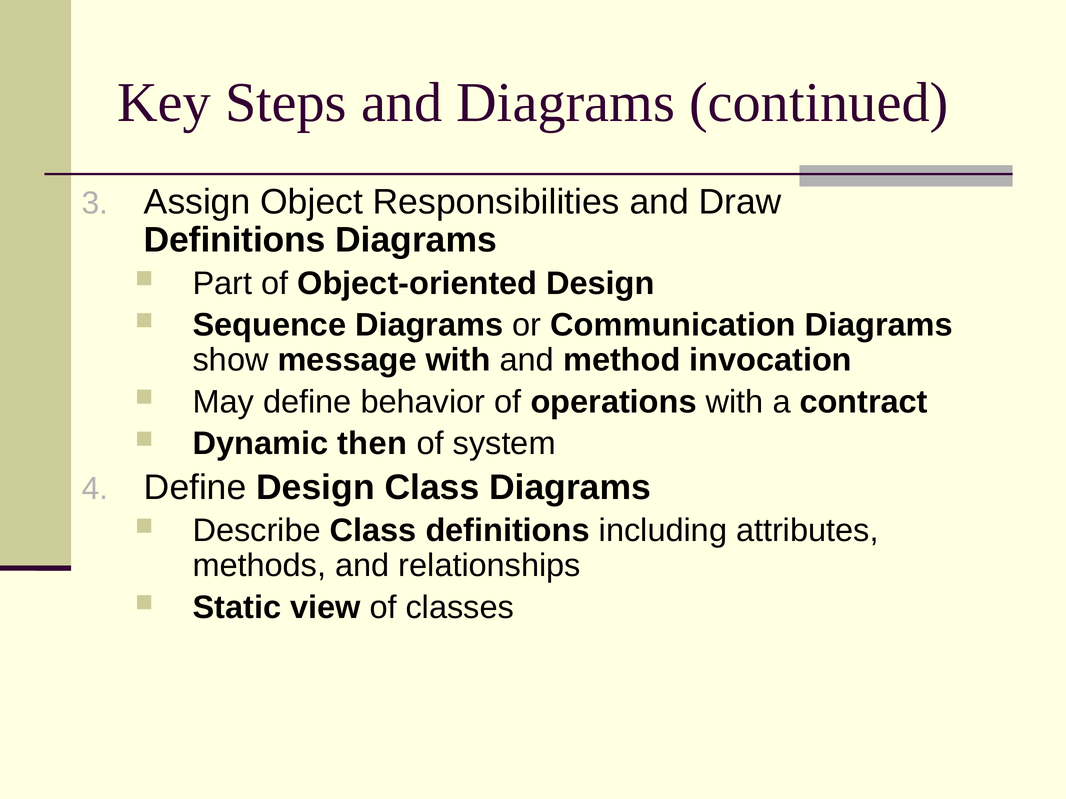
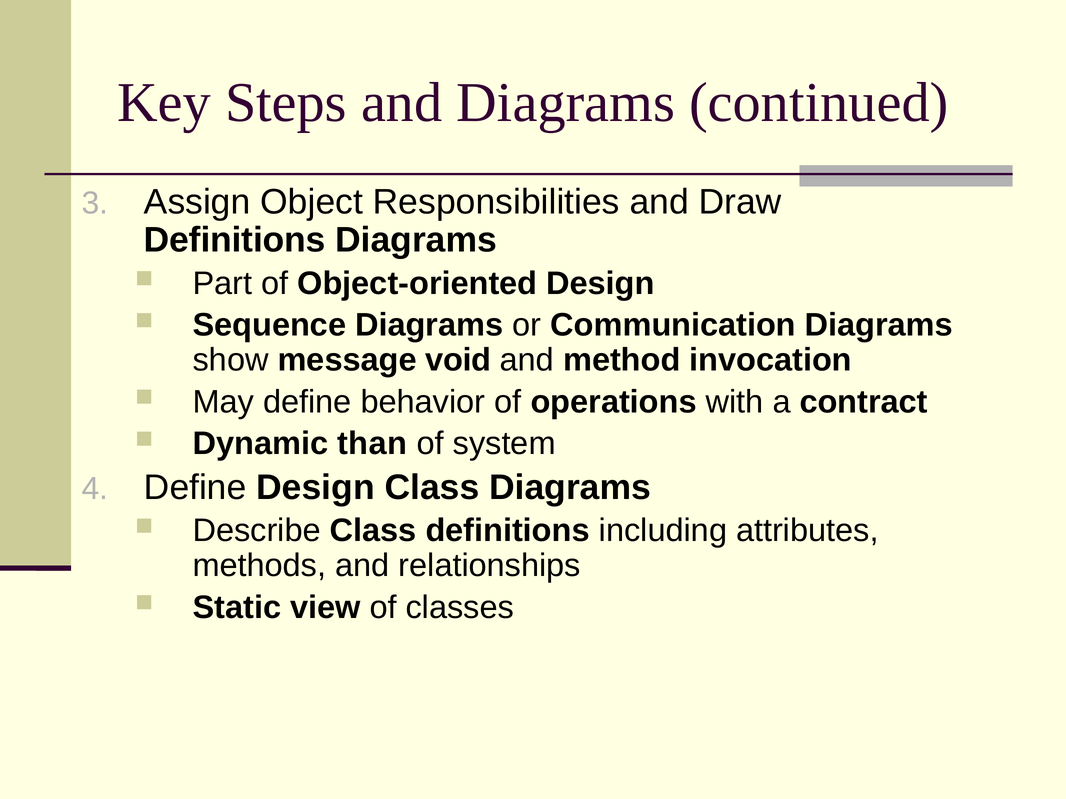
message with: with -> void (458, 360)
then: then -> than (372, 444)
